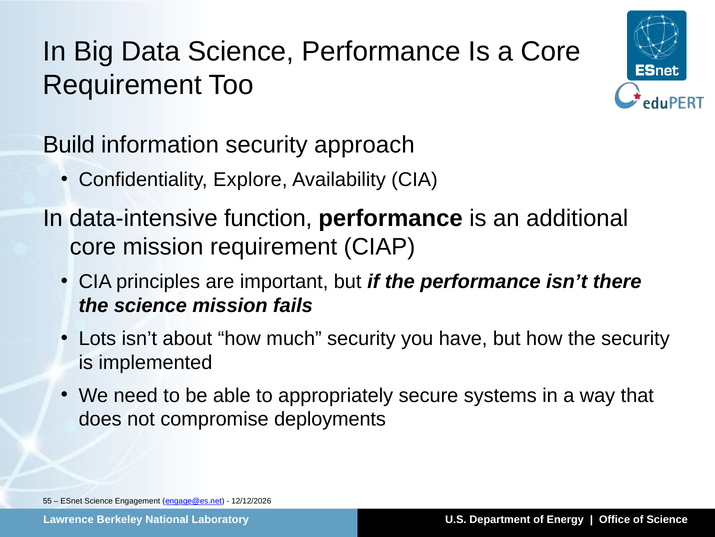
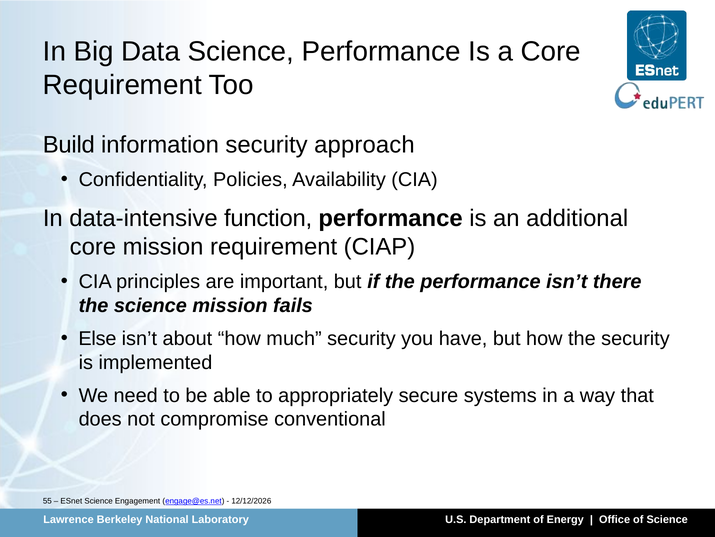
Explore: Explore -> Policies (250, 180)
Lots: Lots -> Else (97, 338)
deployments: deployments -> conventional (330, 419)
